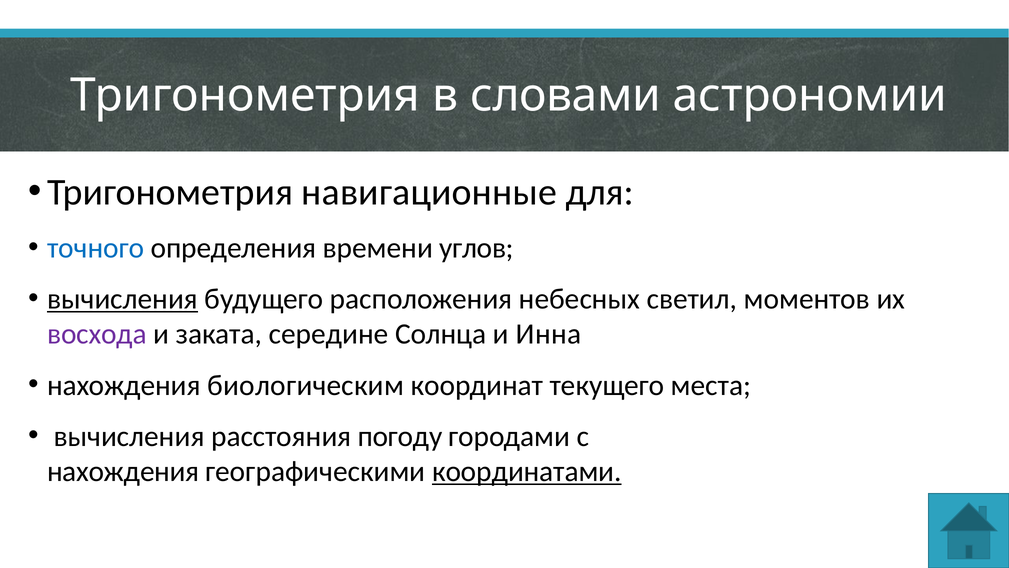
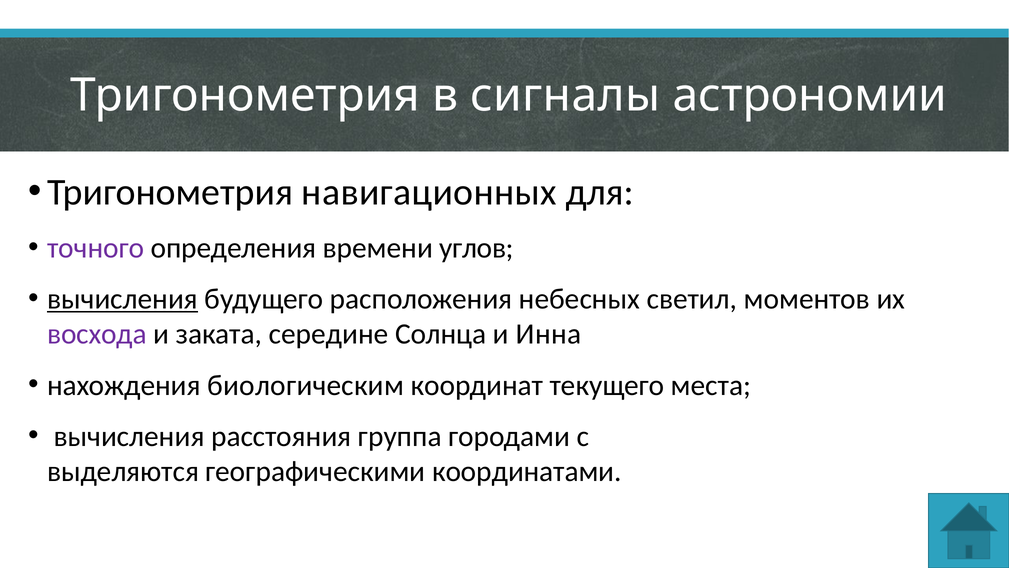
словами: словами -> сигналы (565, 95)
навигационные: навигационные -> навигационных (429, 192)
точного colour: blue -> purple (96, 248)
погоду: погоду -> группа (400, 436)
нахождения: нахождения -> выделяются (123, 471)
координатами underline: present -> none (527, 471)
